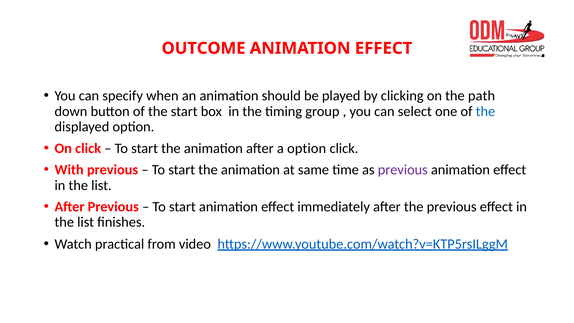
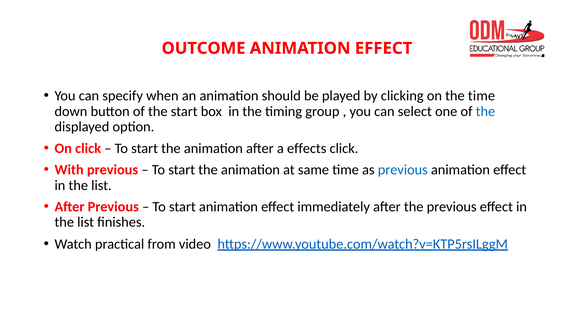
the path: path -> time (482, 96)
a option: option -> effects (307, 148)
previous colour: purple -> blue (403, 170)
